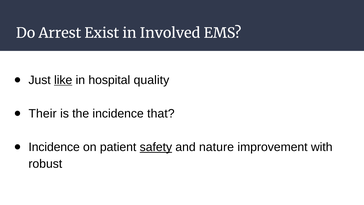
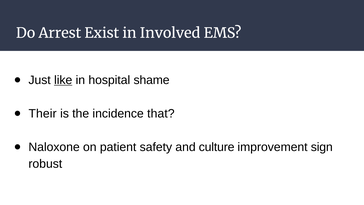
quality: quality -> shame (152, 80)
Incidence: Incidence -> Naloxone (54, 147)
safety underline: present -> none (156, 147)
nature: nature -> culture (217, 147)
with: with -> sign (322, 147)
